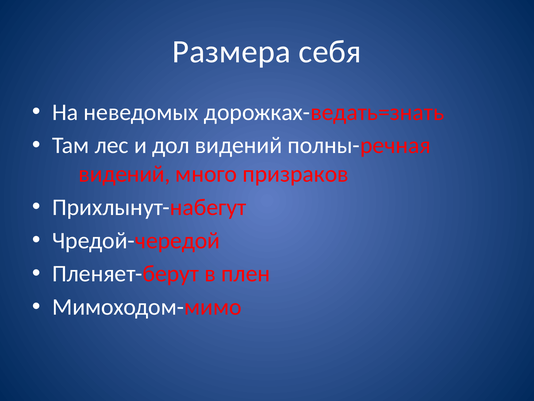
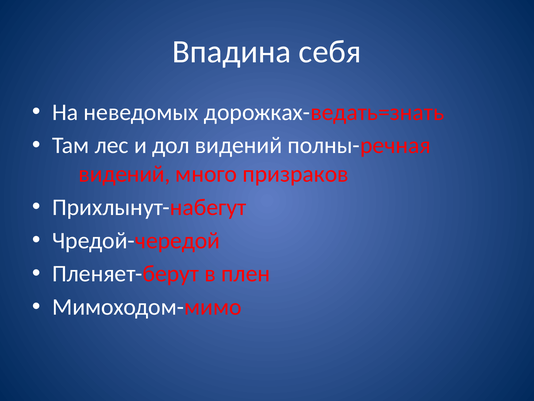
Размера: Размера -> Впадина (232, 52)
